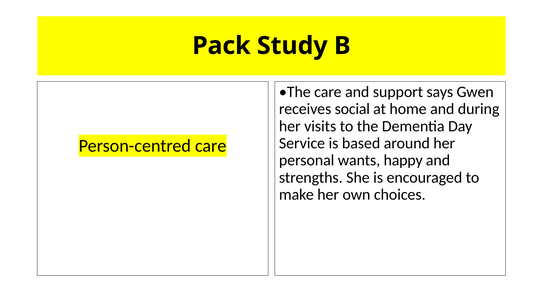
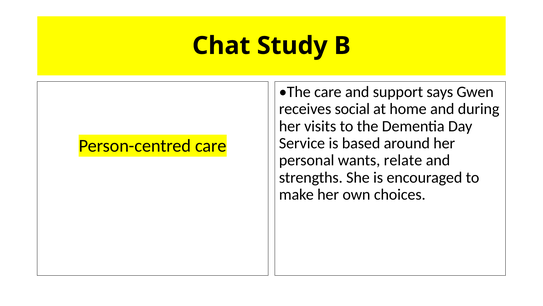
Pack: Pack -> Chat (221, 46)
happy: happy -> relate (403, 160)
